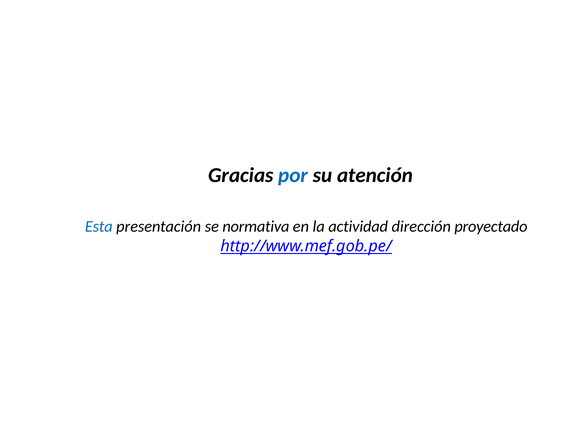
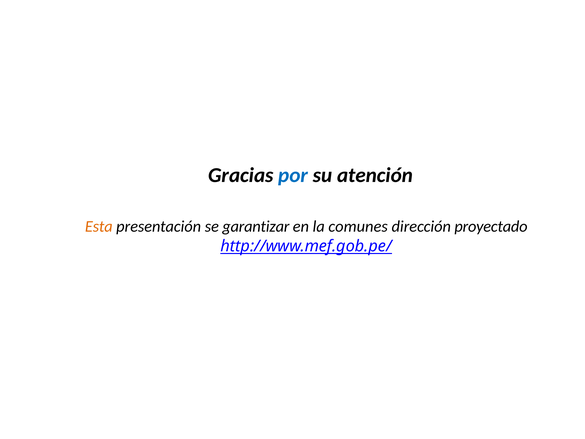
Esta colour: blue -> orange (99, 226)
normativa: normativa -> garantizar (256, 226)
actividad: actividad -> comunes (358, 226)
